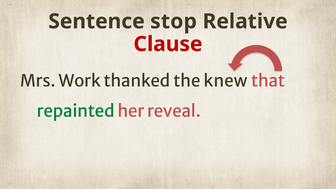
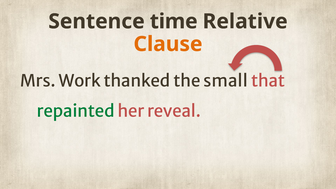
stop: stop -> time (174, 21)
Clause colour: red -> orange (168, 44)
knew: knew -> small (226, 81)
